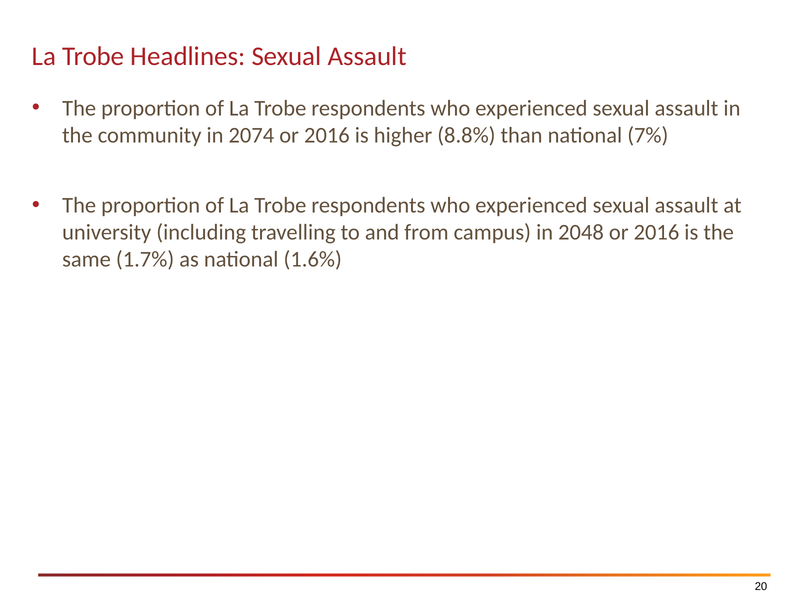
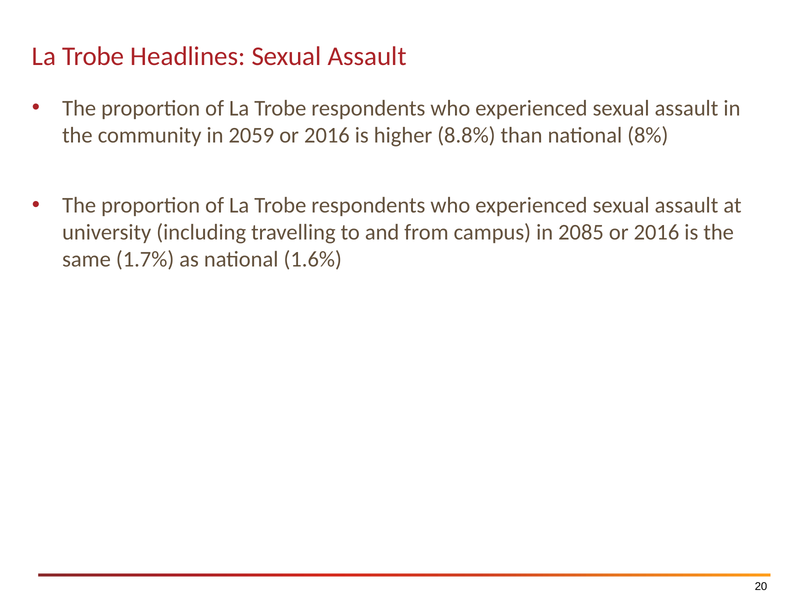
2074: 2074 -> 2059 (251, 135)
7%: 7% -> 8% (648, 135)
2048: 2048 -> 2085 (581, 232)
